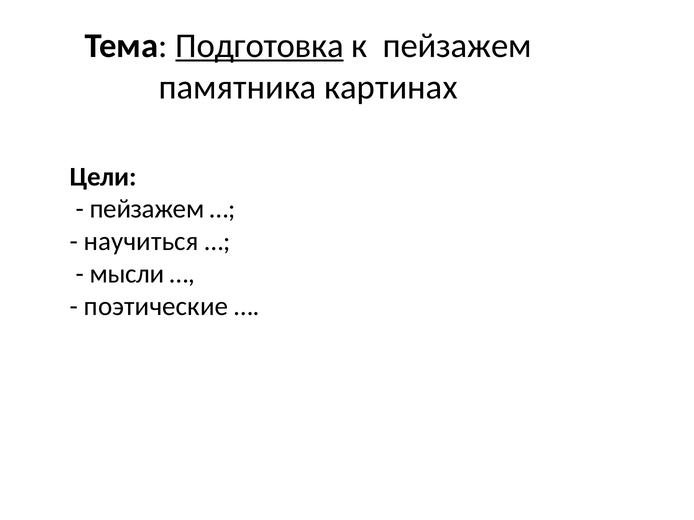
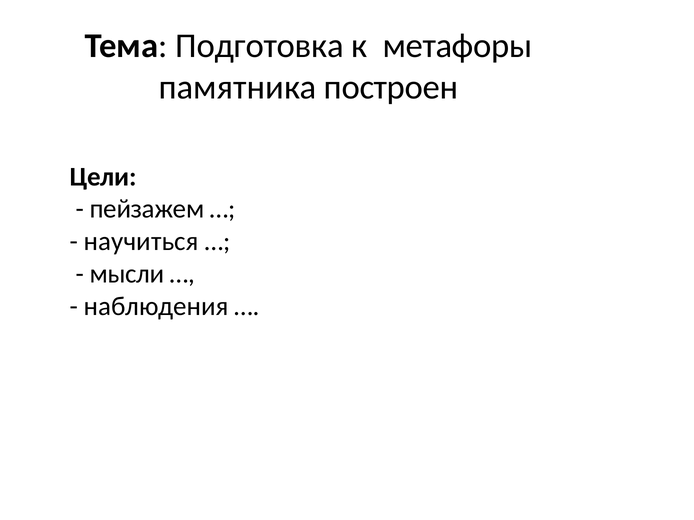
Подготовка underline: present -> none (260, 46)
к пейзажем: пейзажем -> метафоры (457, 46)
картинах: картинах -> построен (391, 87)
поэтические: поэтические -> наблюдения (156, 306)
